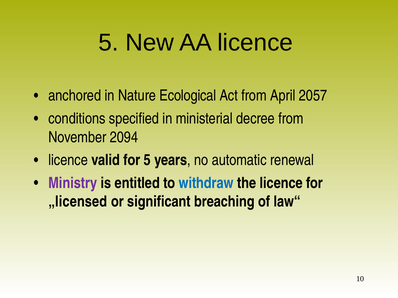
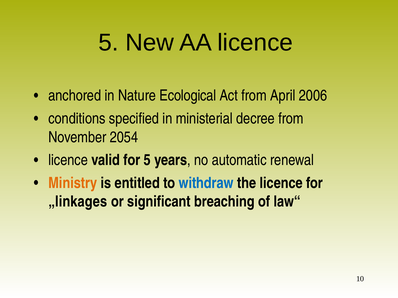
2057: 2057 -> 2006 (313, 96)
2094: 2094 -> 2054 (124, 137)
Ministry colour: purple -> orange (73, 183)
„licensed: „licensed -> „linkages (78, 202)
